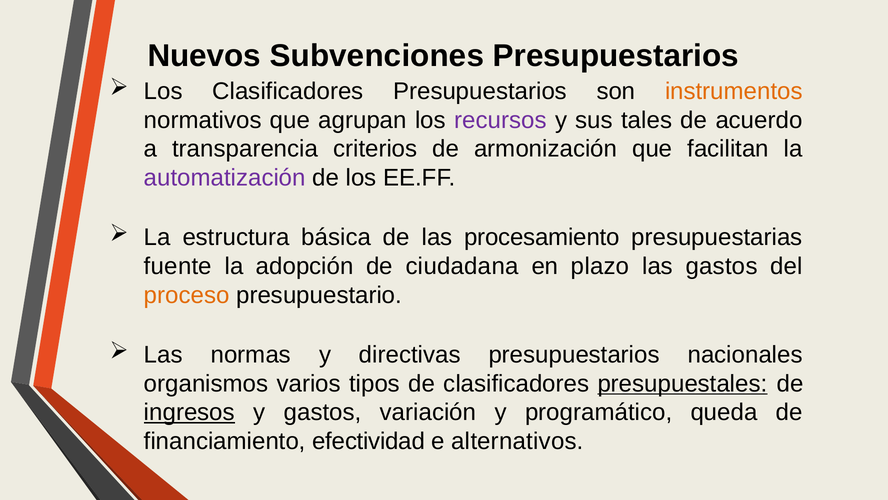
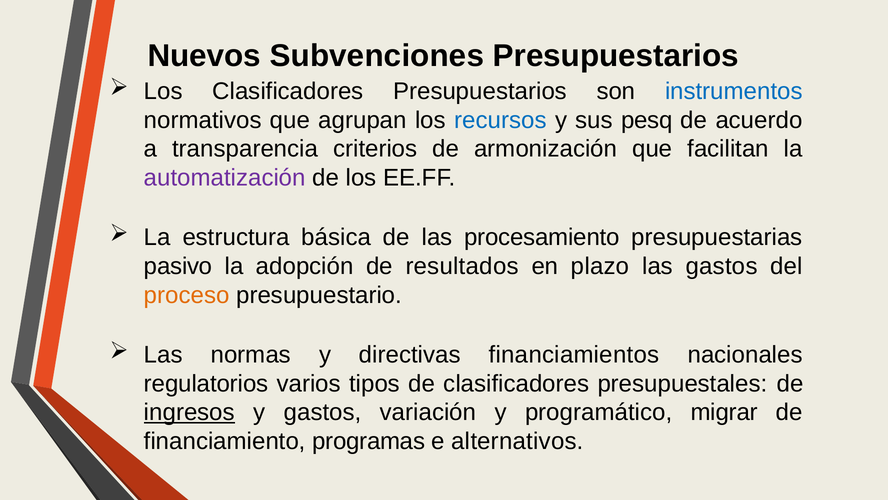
instrumentos colour: orange -> blue (734, 91)
recursos colour: purple -> blue (500, 120)
tales: tales -> pesq (647, 120)
fuente: fuente -> pasivo (178, 266)
ciudadana: ciudadana -> resultados (462, 266)
directivas presupuestarios: presupuestarios -> financiamientos (574, 354)
organismos: organismos -> regulatorios (206, 383)
presupuestales underline: present -> none (682, 383)
queda: queda -> migrar (724, 412)
efectividad: efectividad -> programas (369, 441)
